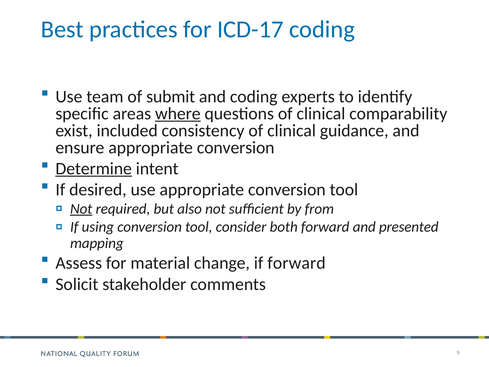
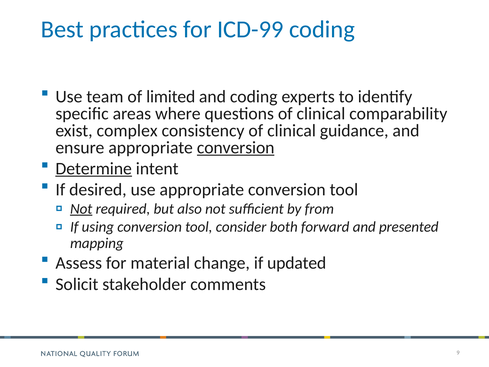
ICD-17: ICD-17 -> ICD-99 (250, 29)
submit: submit -> limited (171, 97)
where underline: present -> none (178, 114)
included: included -> complex (127, 130)
conversion underline: none -> present (236, 147)
if forward: forward -> updated (297, 263)
